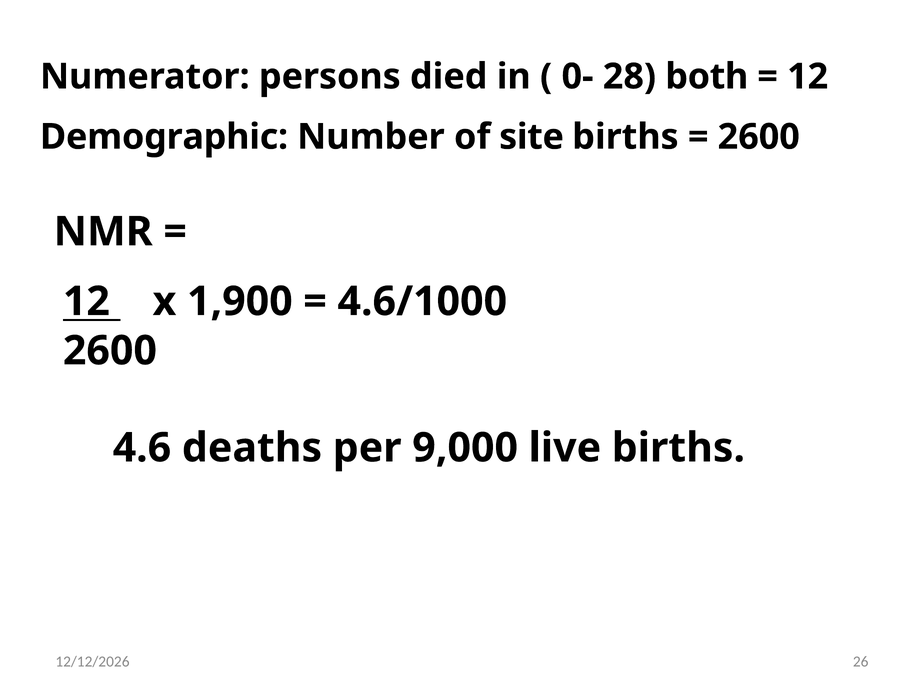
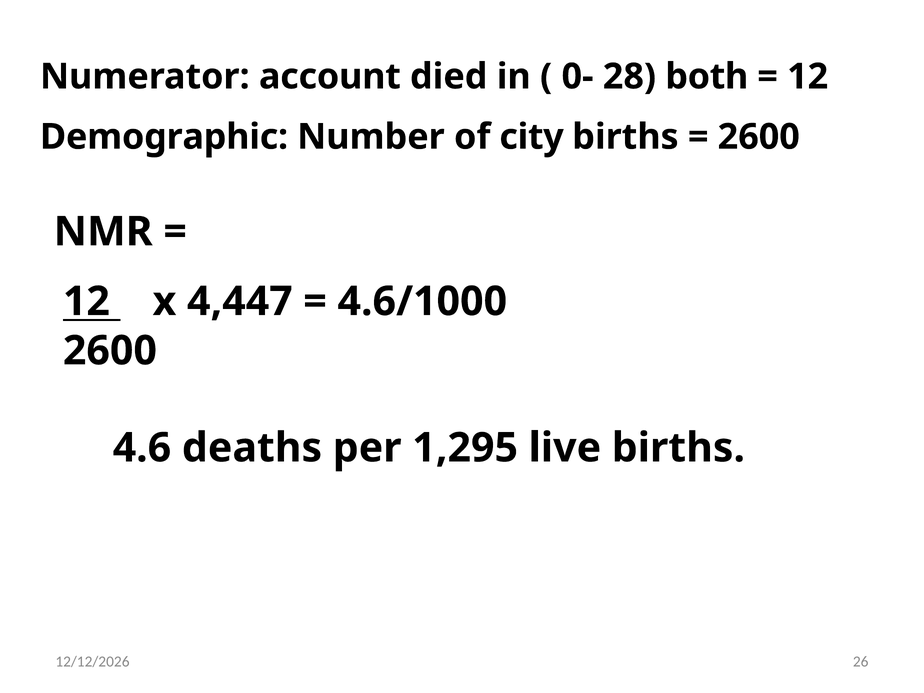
persons: persons -> account (330, 77)
site: site -> city (532, 137)
1,900: 1,900 -> 4,447 (240, 302)
9,000: 9,000 -> 1,295 (465, 448)
